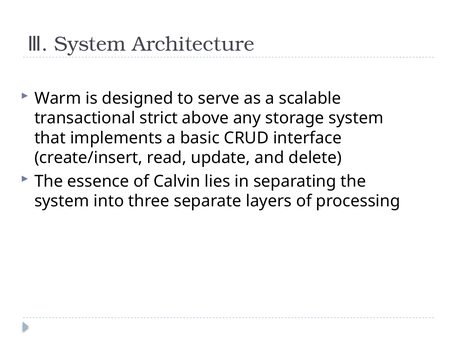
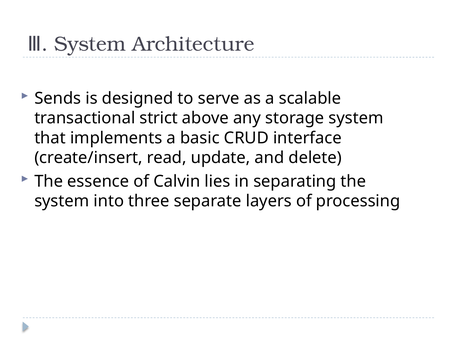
Warm: Warm -> Sends (58, 98)
